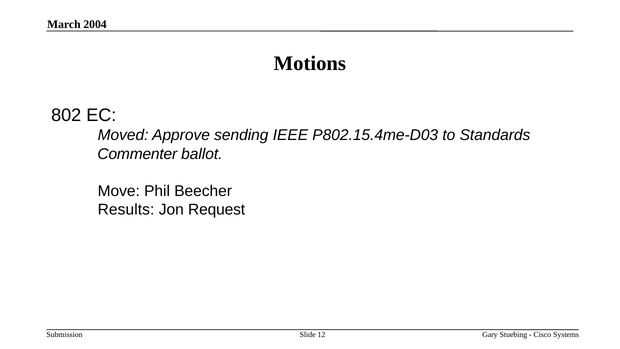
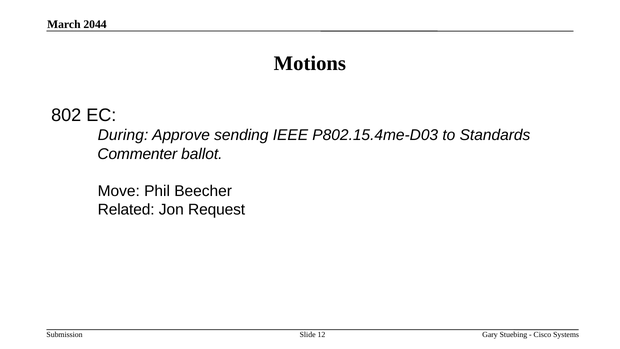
2004: 2004 -> 2044 (95, 25)
Moved: Moved -> During (123, 135)
Results: Results -> Related (126, 210)
